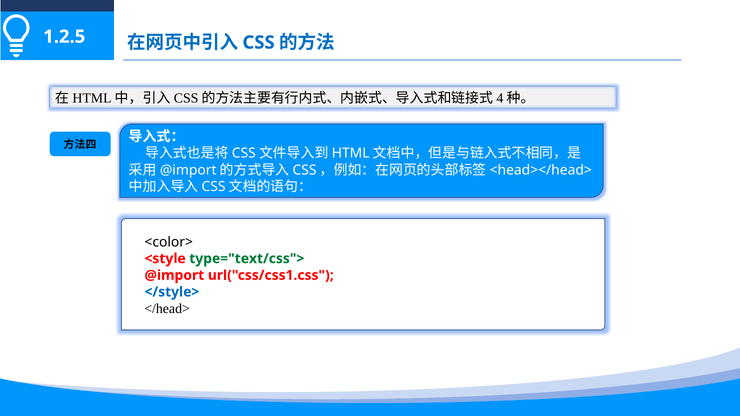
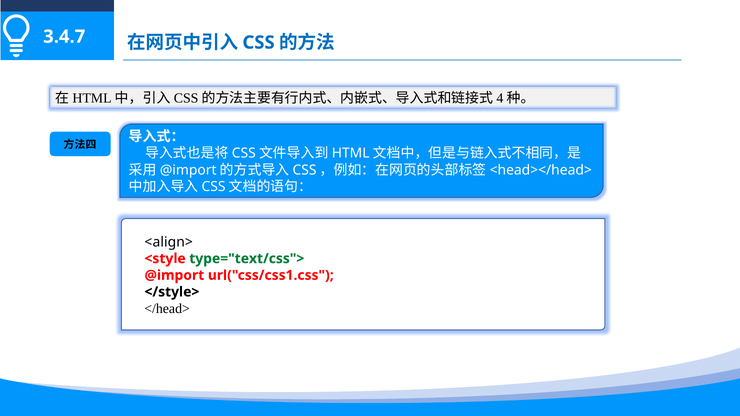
1.2.5: 1.2.5 -> 3.4.7 (64, 37)
<color>: <color> -> <align> (169, 242)
</style> colour: blue -> black (172, 292)
